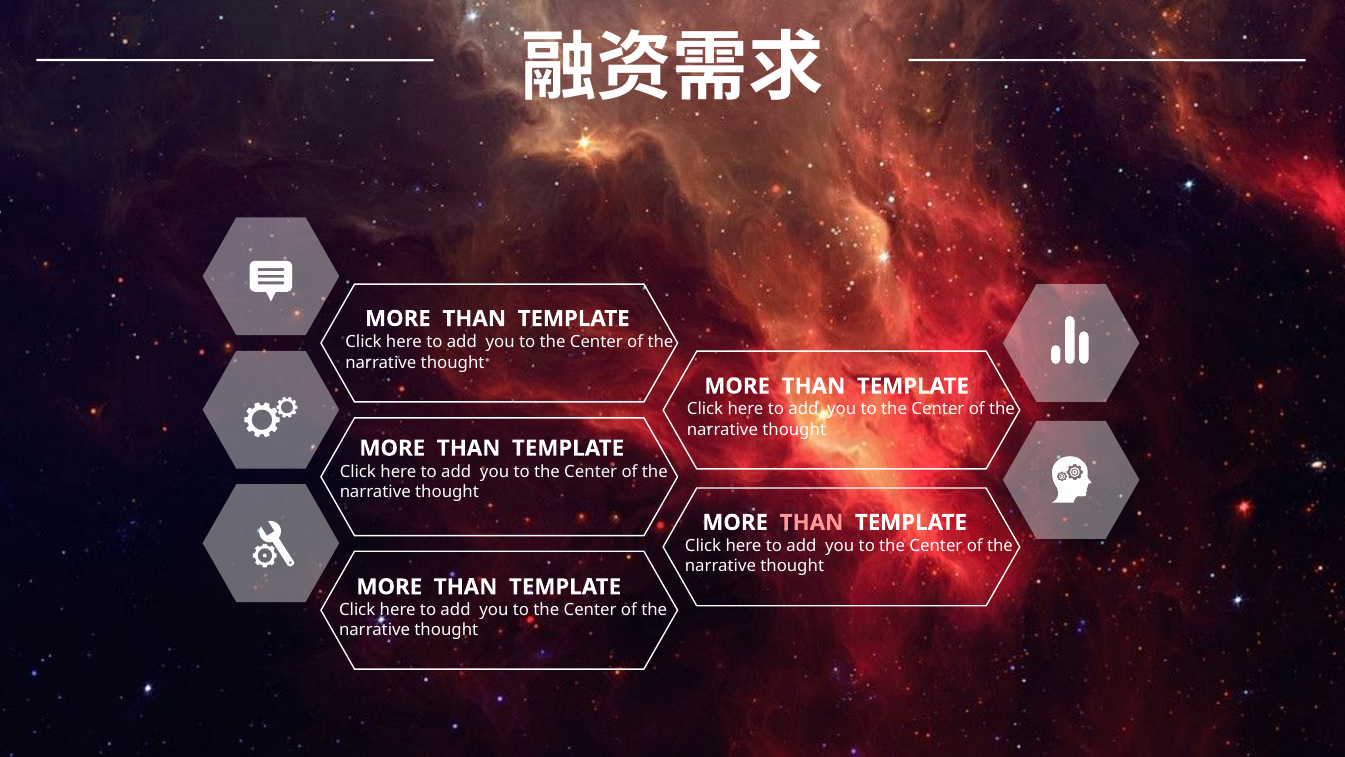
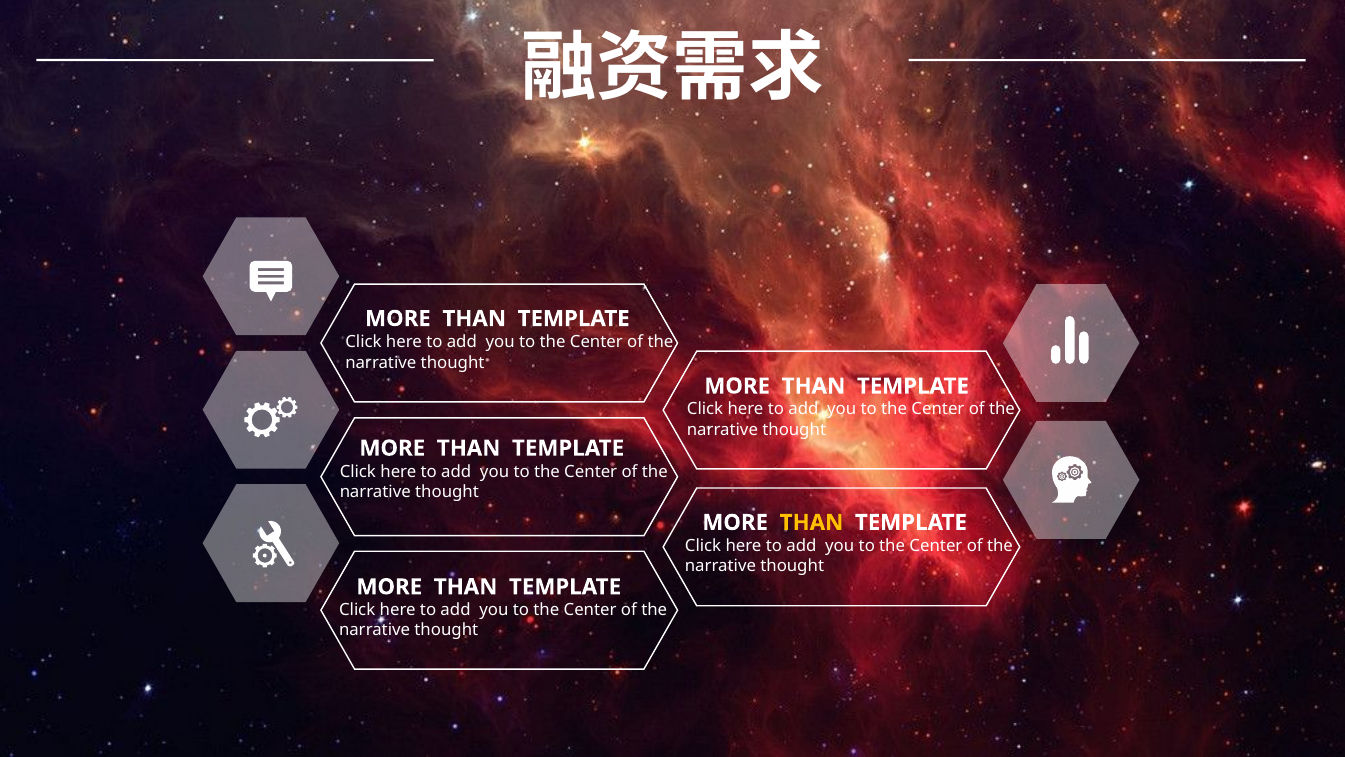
THAN colour: pink -> yellow (812, 522)
